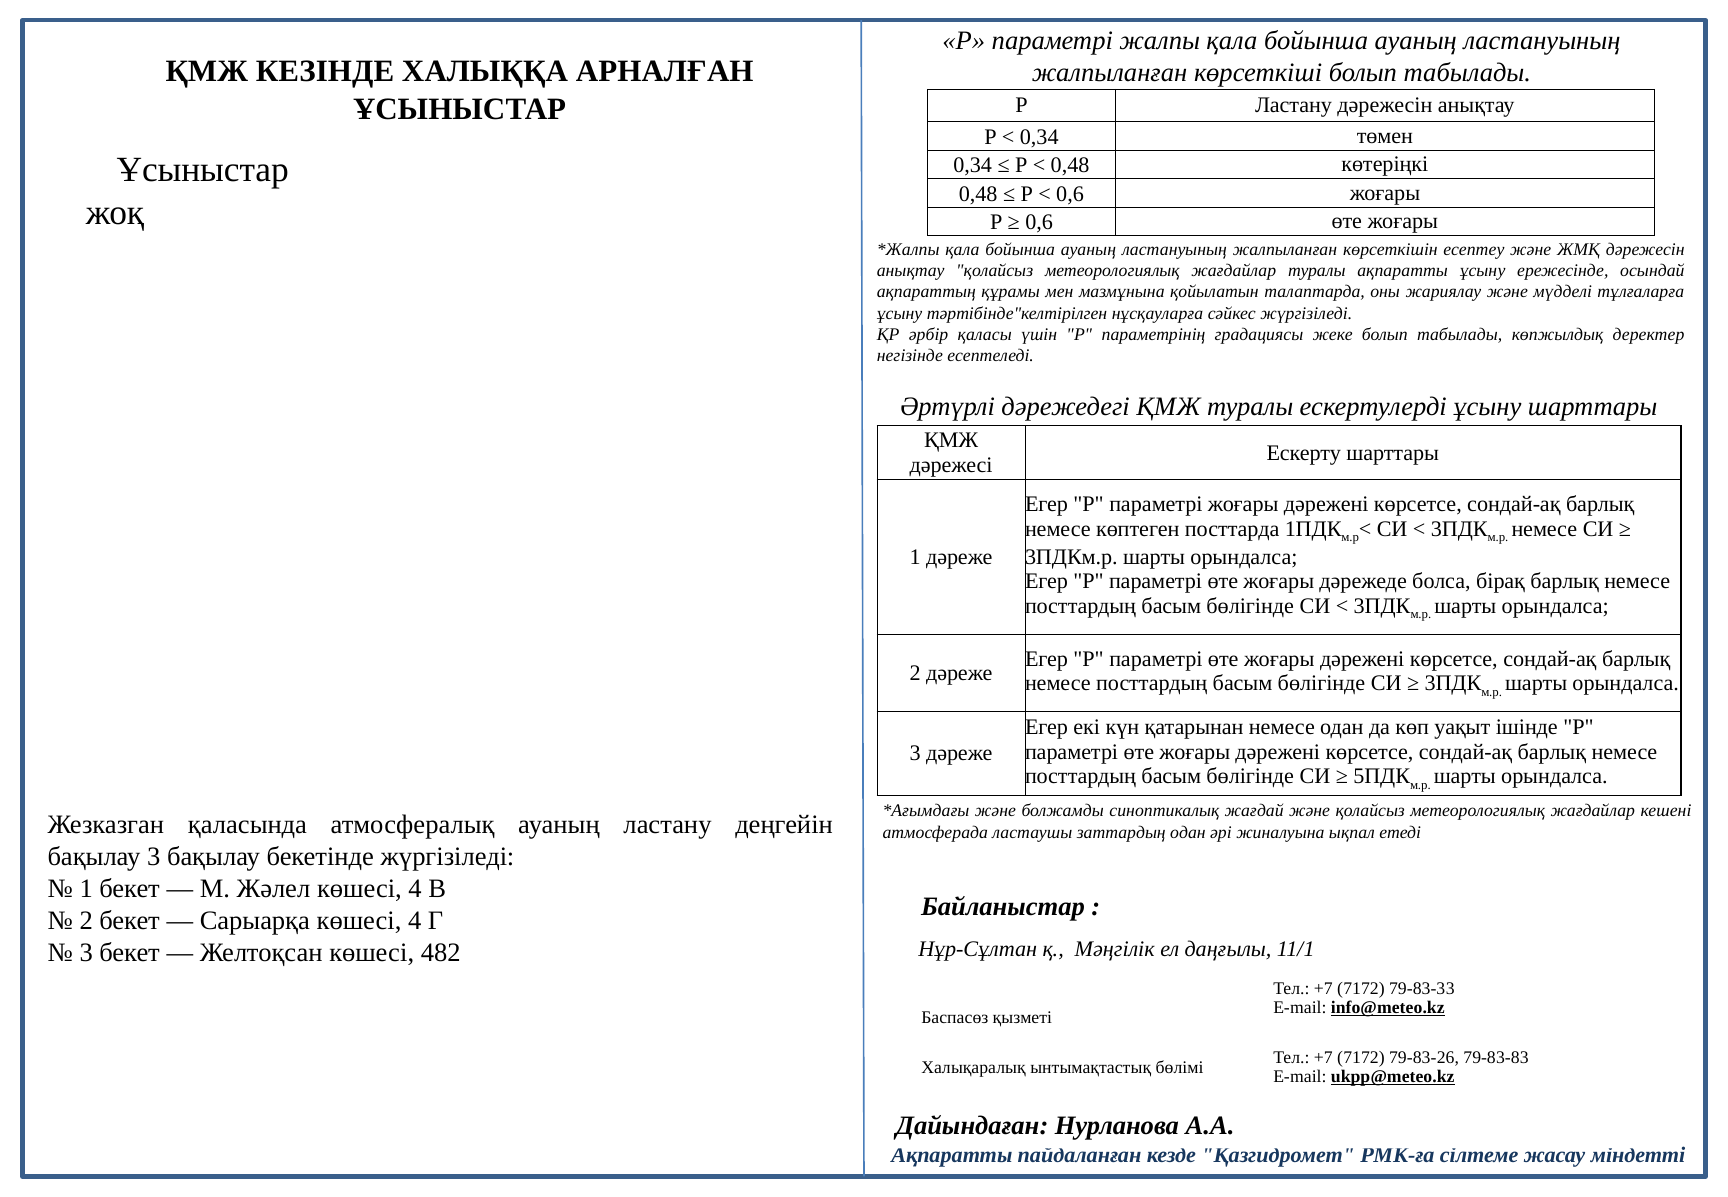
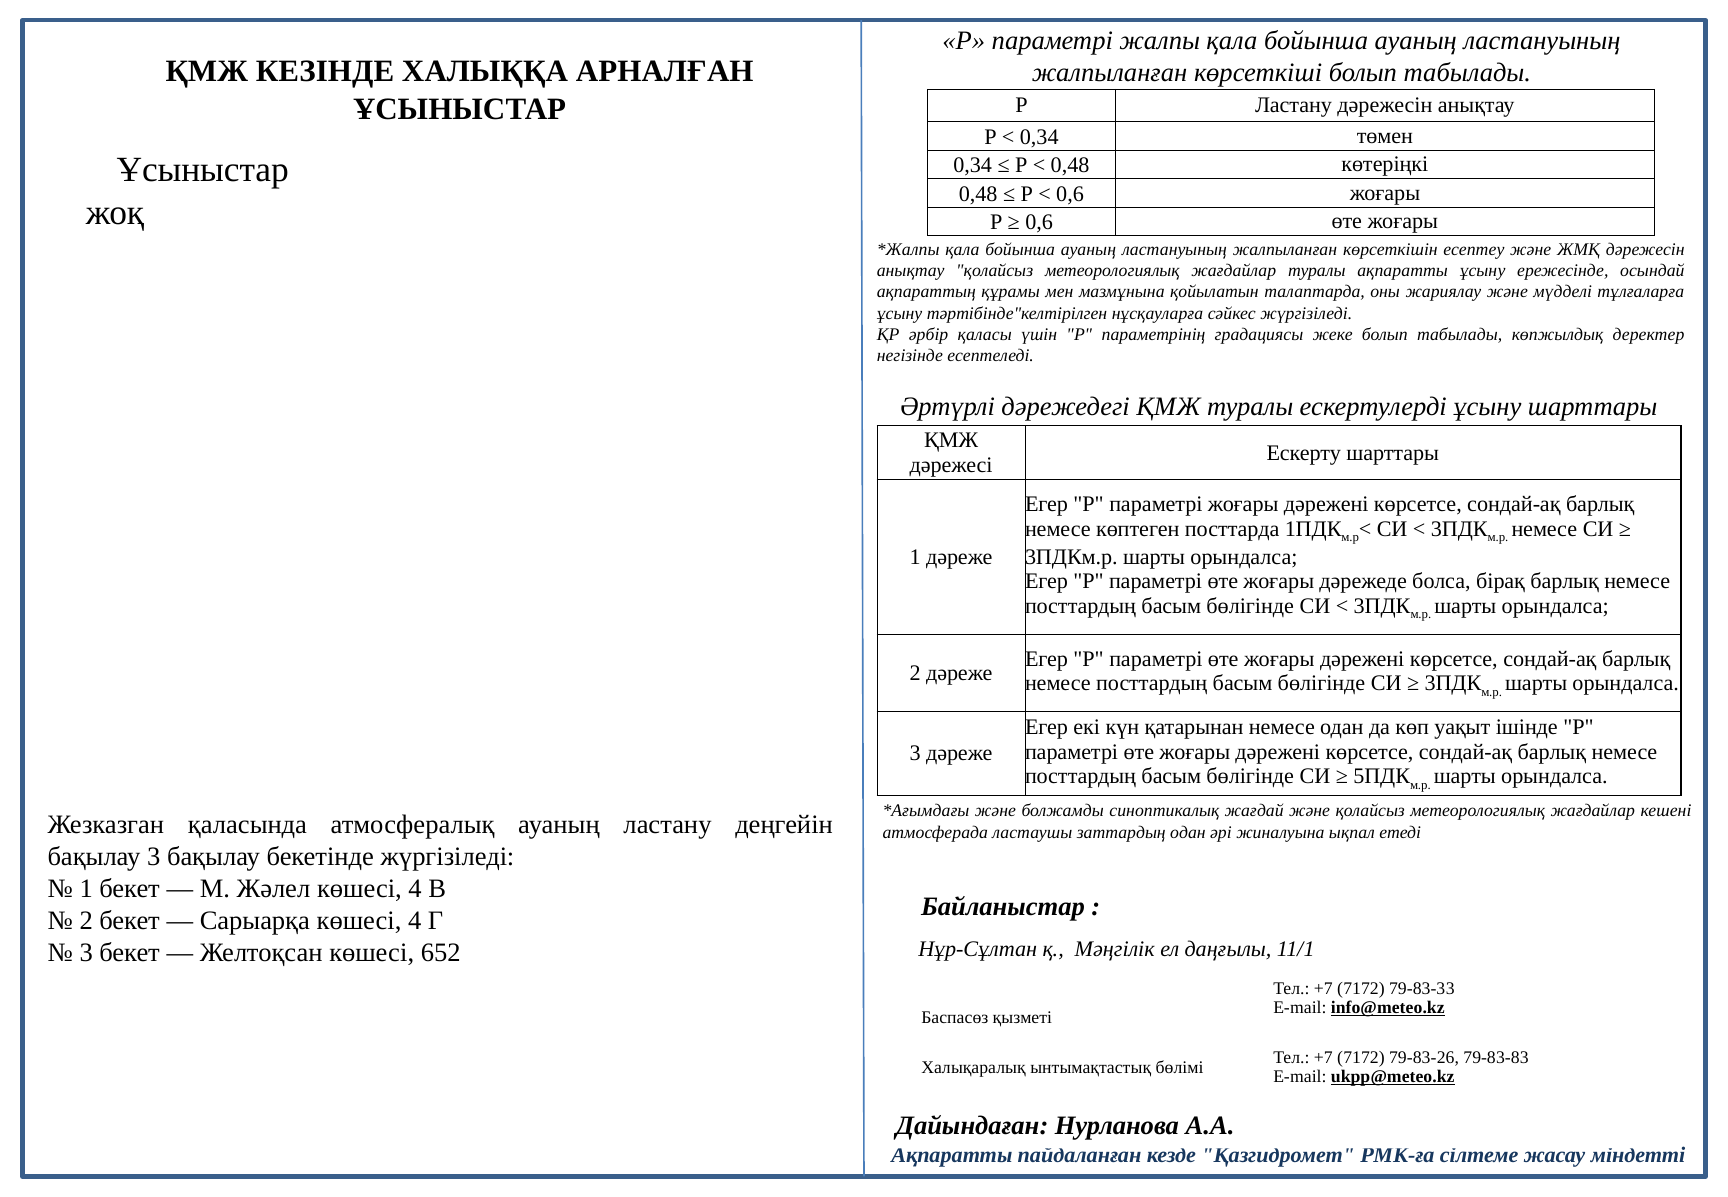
482: 482 -> 652 (441, 952)
